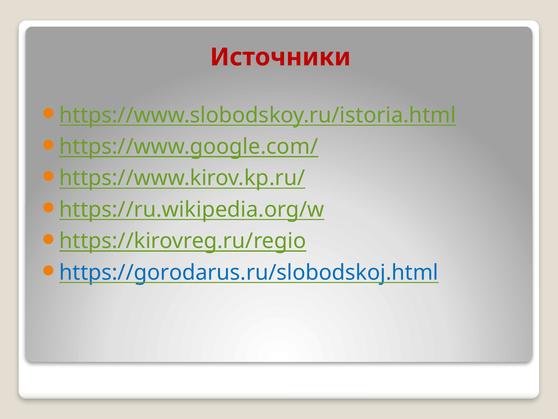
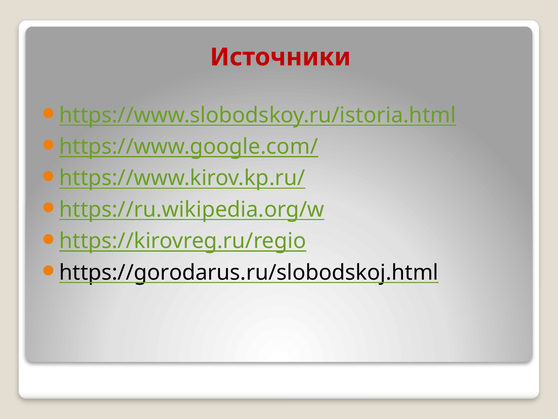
https://gorodarus.ru/slobodskoj.html colour: blue -> black (249, 272)
